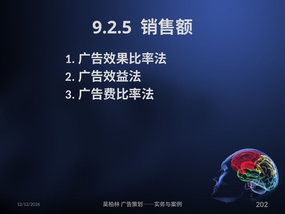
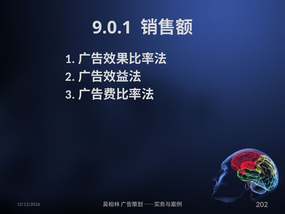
9.2.5: 9.2.5 -> 9.0.1 (112, 28)
